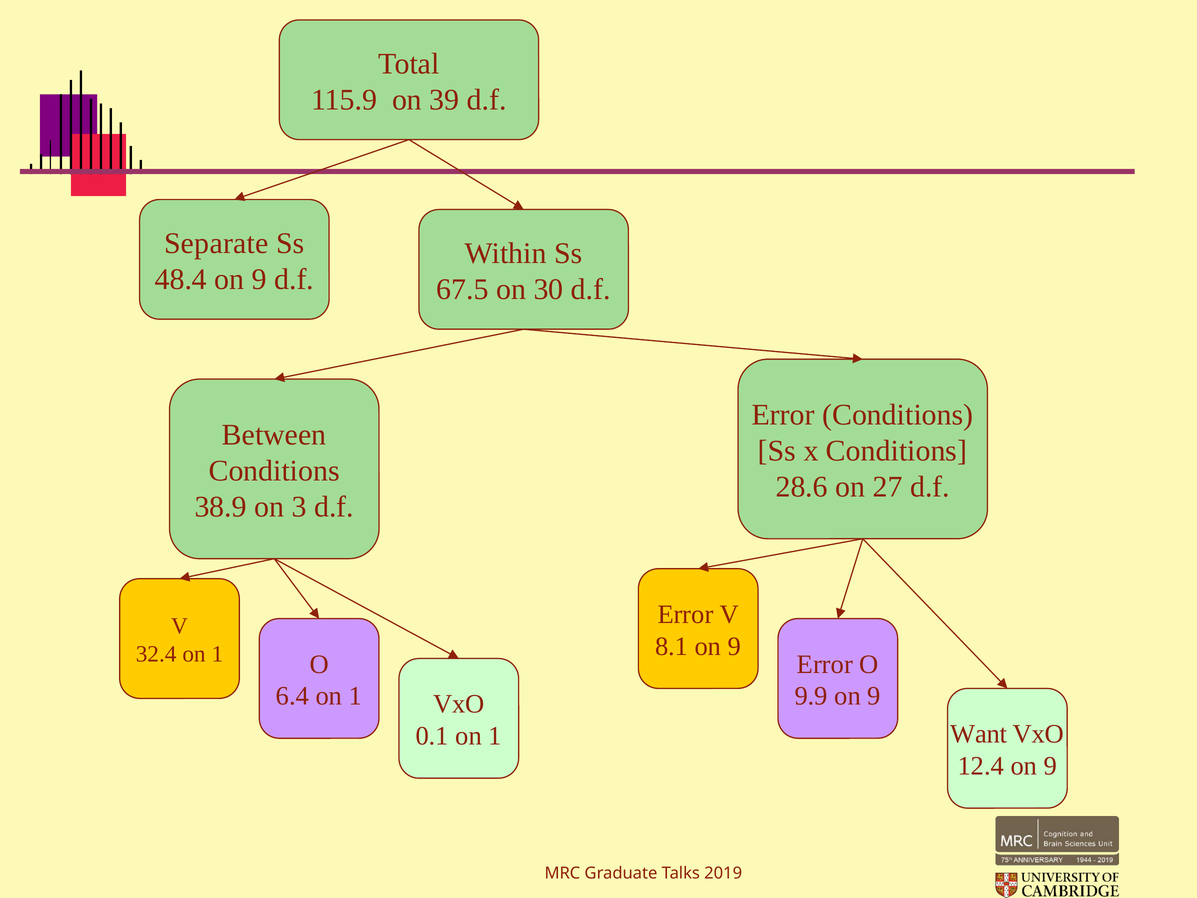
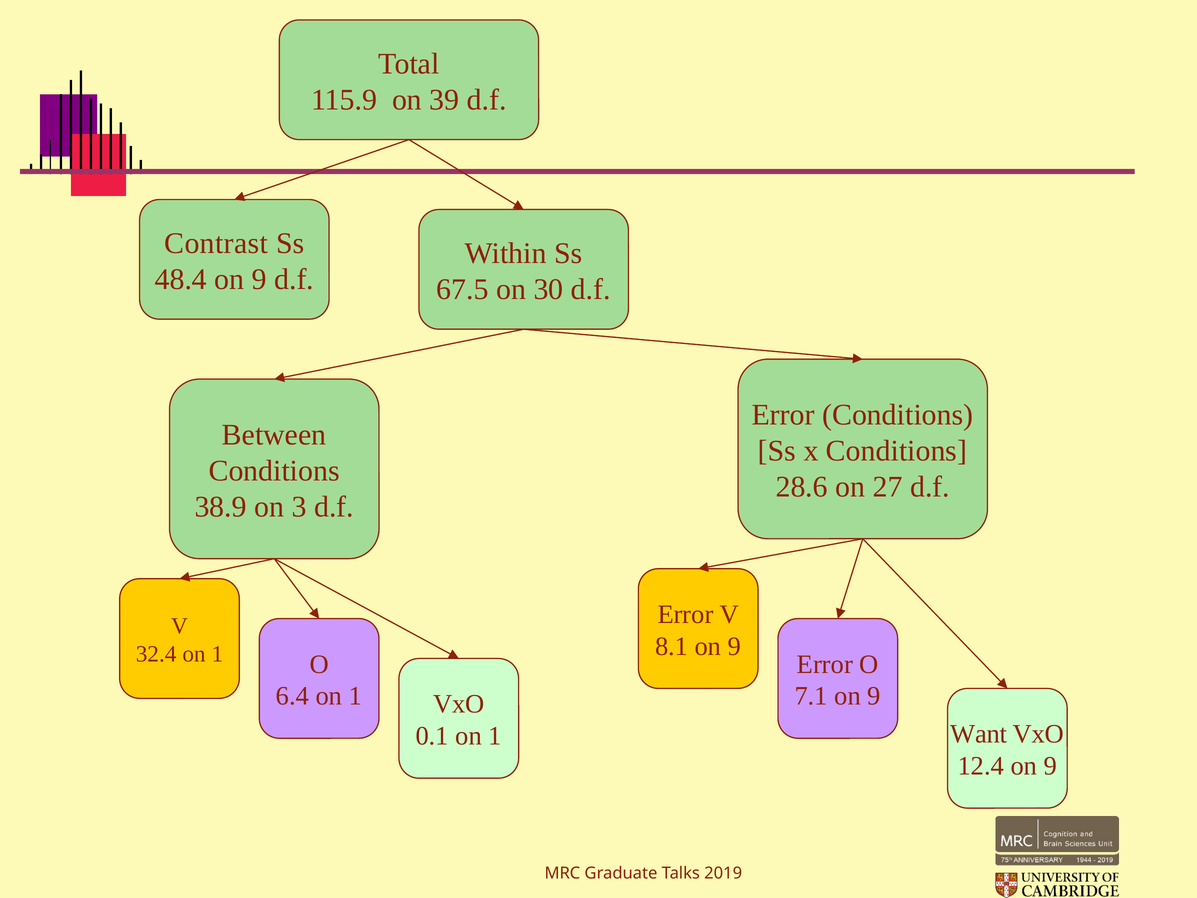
Separate: Separate -> Contrast (216, 243)
9.9: 9.9 -> 7.1 (811, 696)
